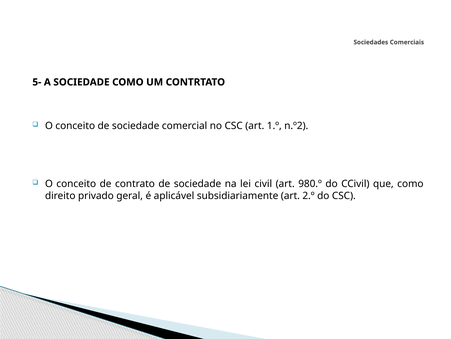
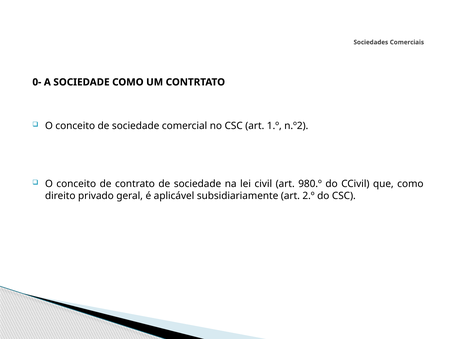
5-: 5- -> 0- (37, 82)
